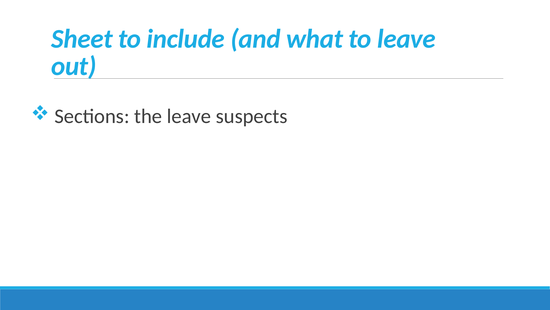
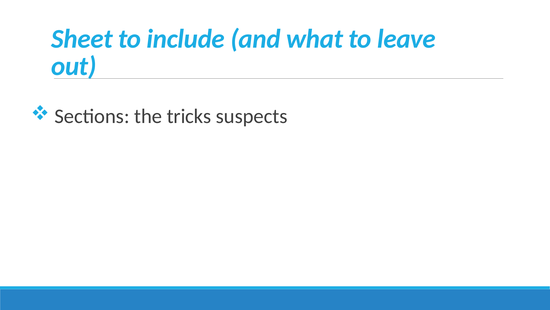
the leave: leave -> tricks (189, 116)
